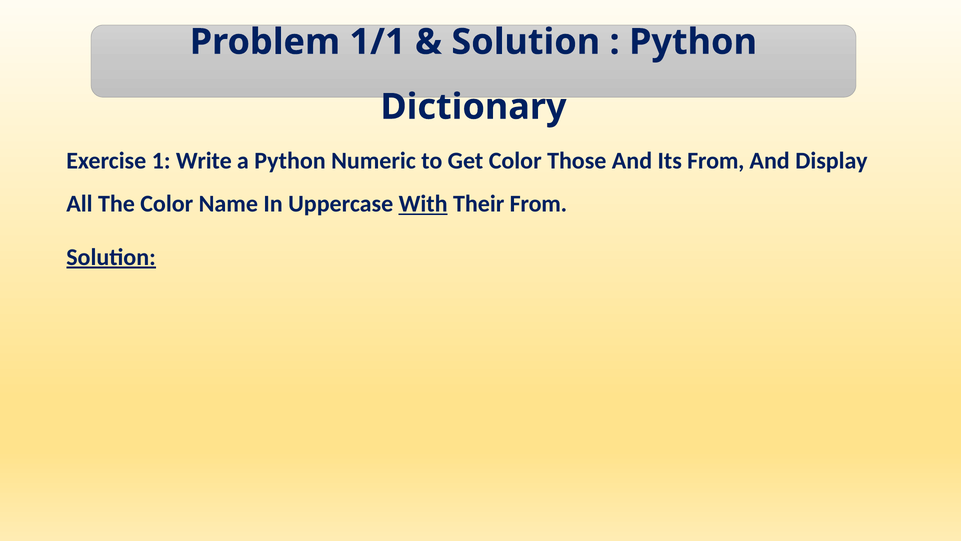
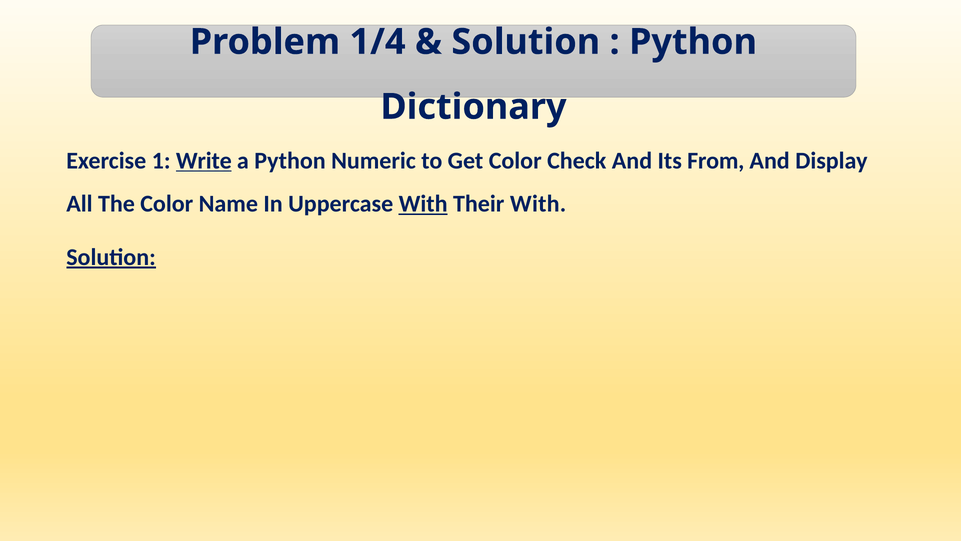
1/1: 1/1 -> 1/4 (378, 42)
Write underline: none -> present (204, 161)
Those: Those -> Check (577, 161)
Their From: From -> With (538, 204)
